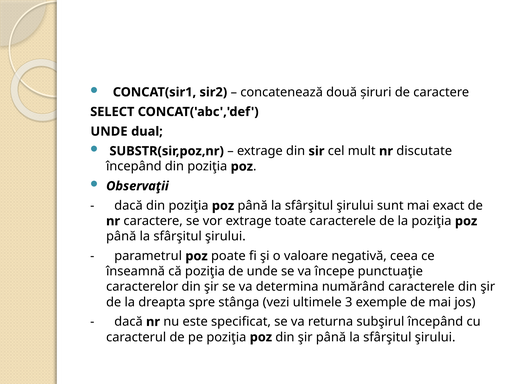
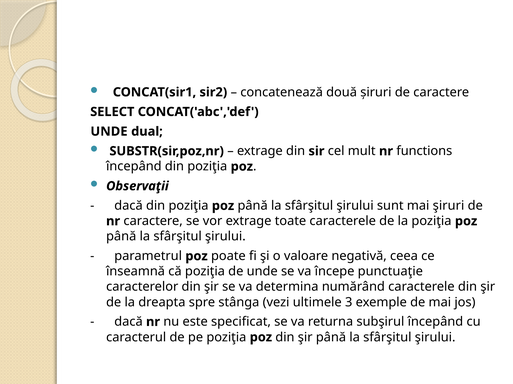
discutate: discutate -> functions (424, 151)
mai exact: exact -> şiruri (449, 206)
